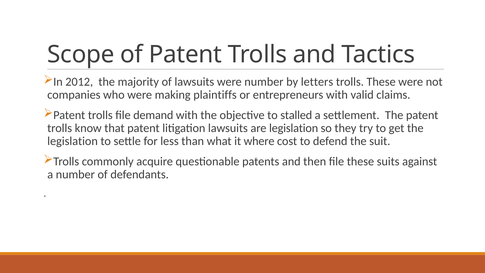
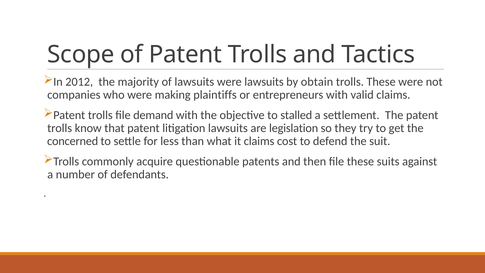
were number: number -> lawsuits (264, 82)
letters: letters -> obtain (317, 82)
legislation: legislation -> concerned (73, 141)
it where: where -> claims (259, 141)
